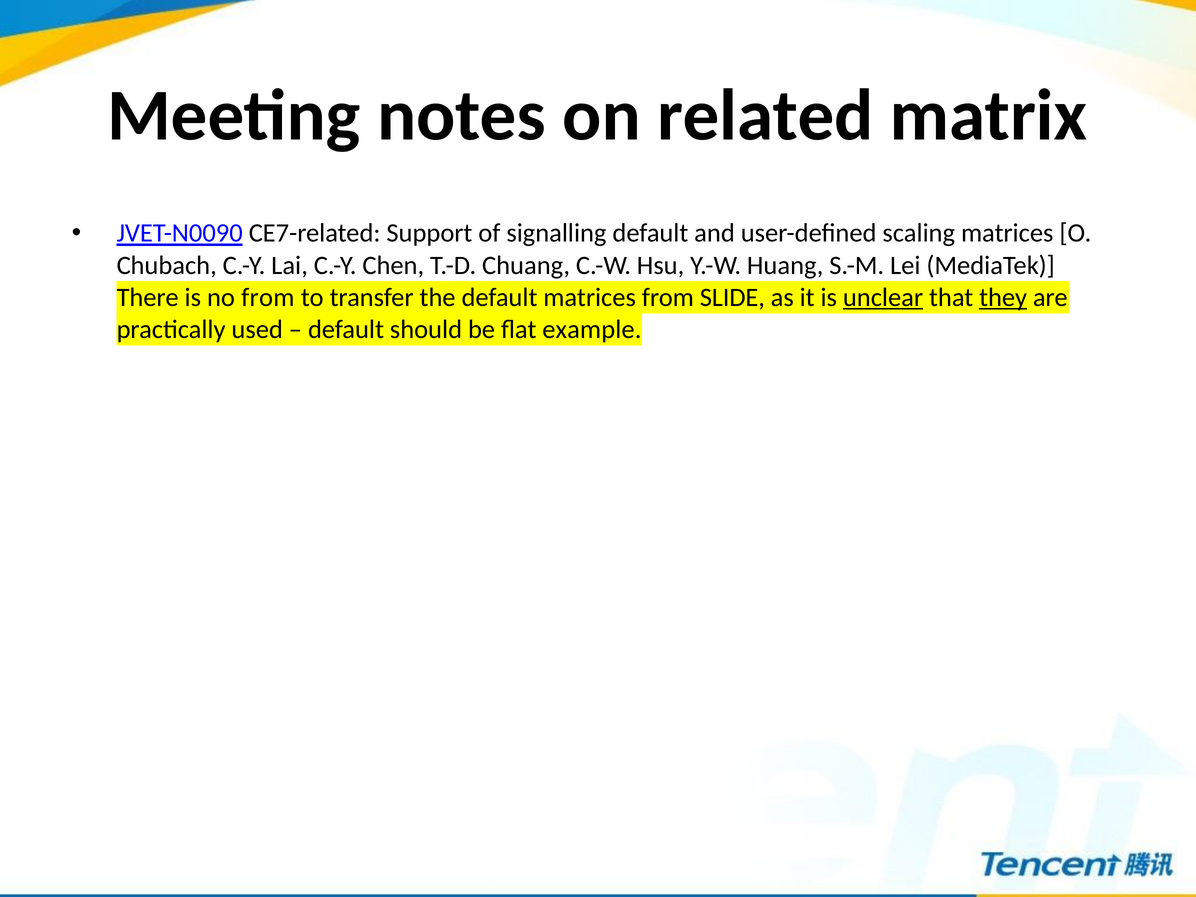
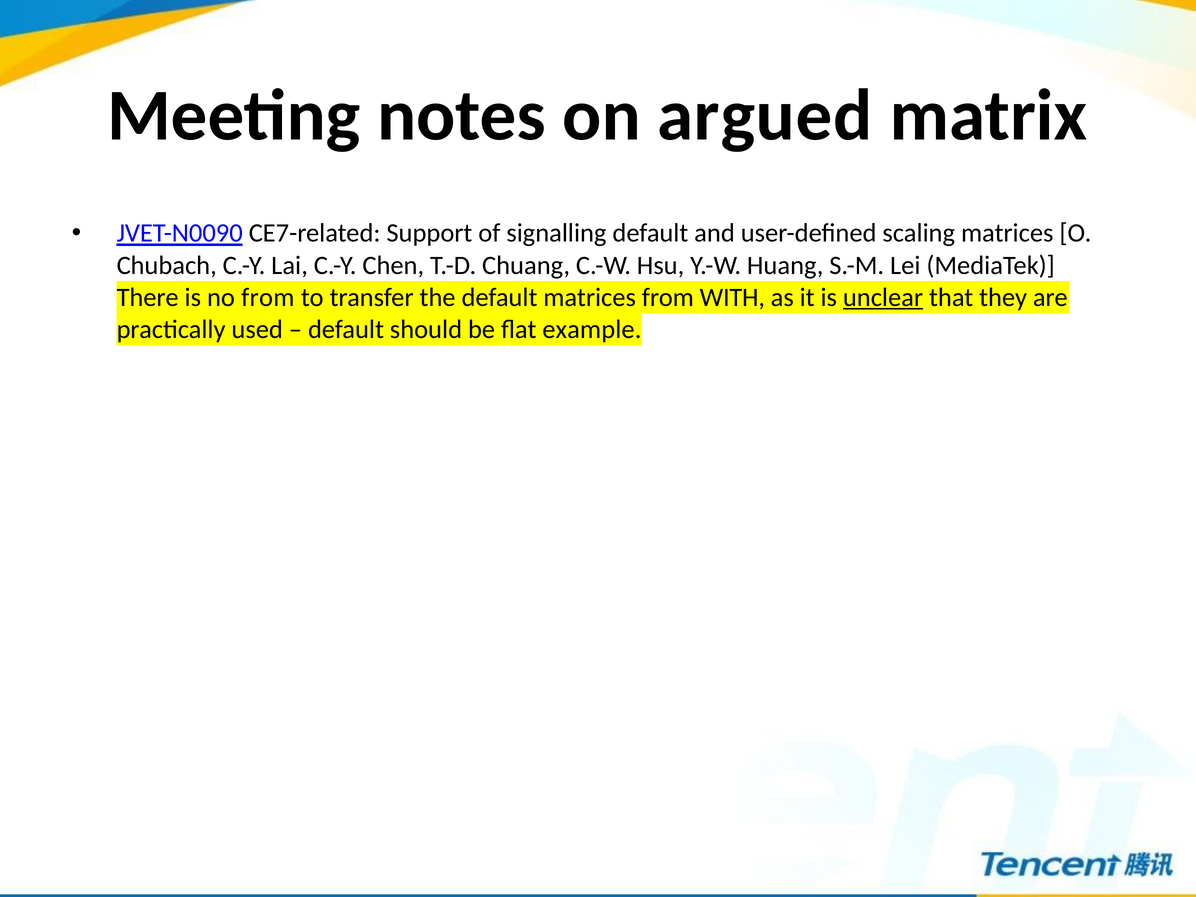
related: related -> argued (765, 116)
SLIDE: SLIDE -> WITH (732, 297)
they underline: present -> none (1003, 297)
